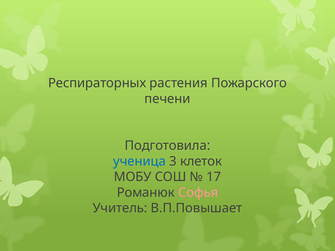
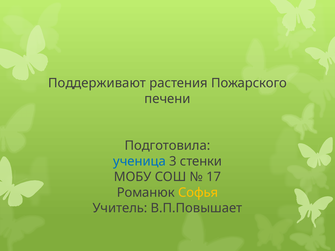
Респираторных: Респираторных -> Поддерживают (97, 83)
клеток: клеток -> стенки (201, 161)
Софья colour: pink -> yellow (198, 193)
